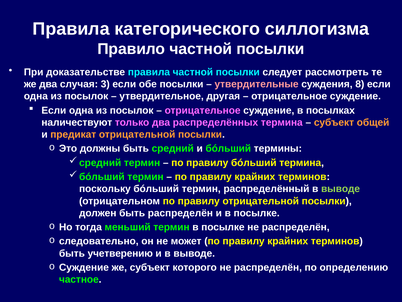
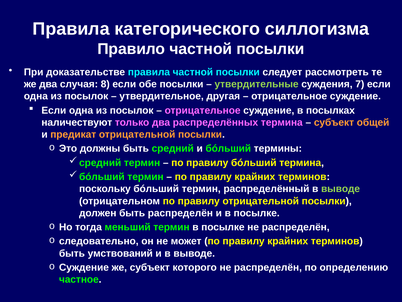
3: 3 -> 8 (105, 84)
утвердительные colour: pink -> light green (257, 84)
8: 8 -> 7 (360, 84)
учетверению: учетверению -> умствований (120, 253)
